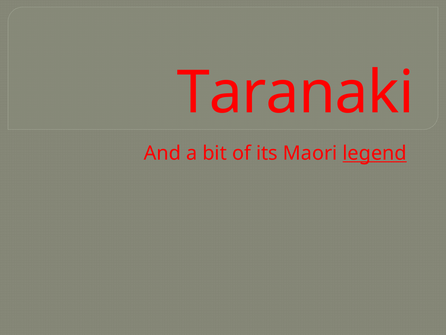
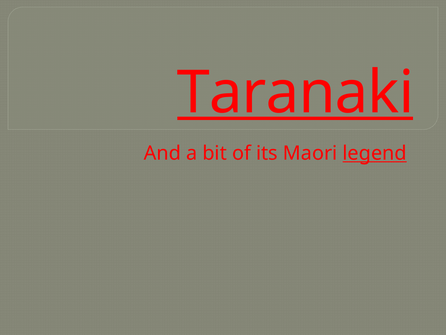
Taranaki underline: none -> present (295, 93)
